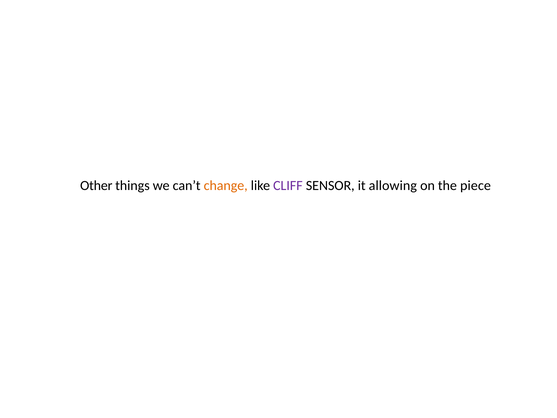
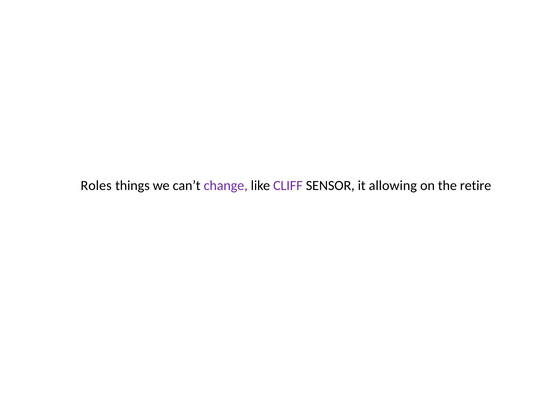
Other: Other -> Roles (96, 185)
change colour: orange -> purple (226, 185)
piece: piece -> retire (476, 185)
